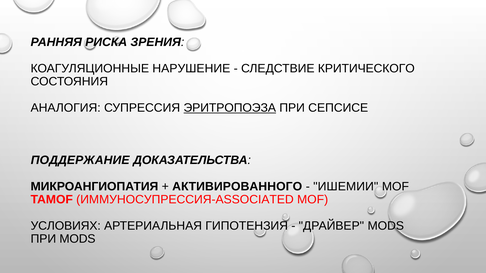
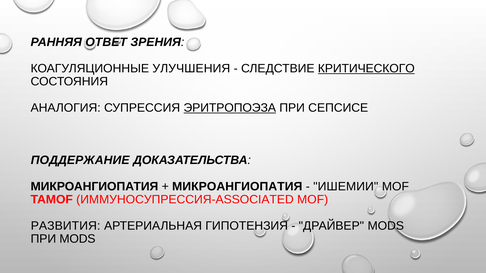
РИСКА: РИСКА -> ОТВЕТ (106, 42)
НАРУШЕНИЕ: НАРУШЕНИЕ -> УЛУЧШЕНИЯ (191, 69)
КРИТИЧЕСКОГО underline: none -> present (366, 69)
АКТИВИРОВАННОГО: АКТИВИРОВАННОГО -> МИКРОАНГИОПАТИЯ (237, 187)
УСЛОВИЯХ: УСЛОВИЯХ -> РАЗВИТИЯ (66, 226)
